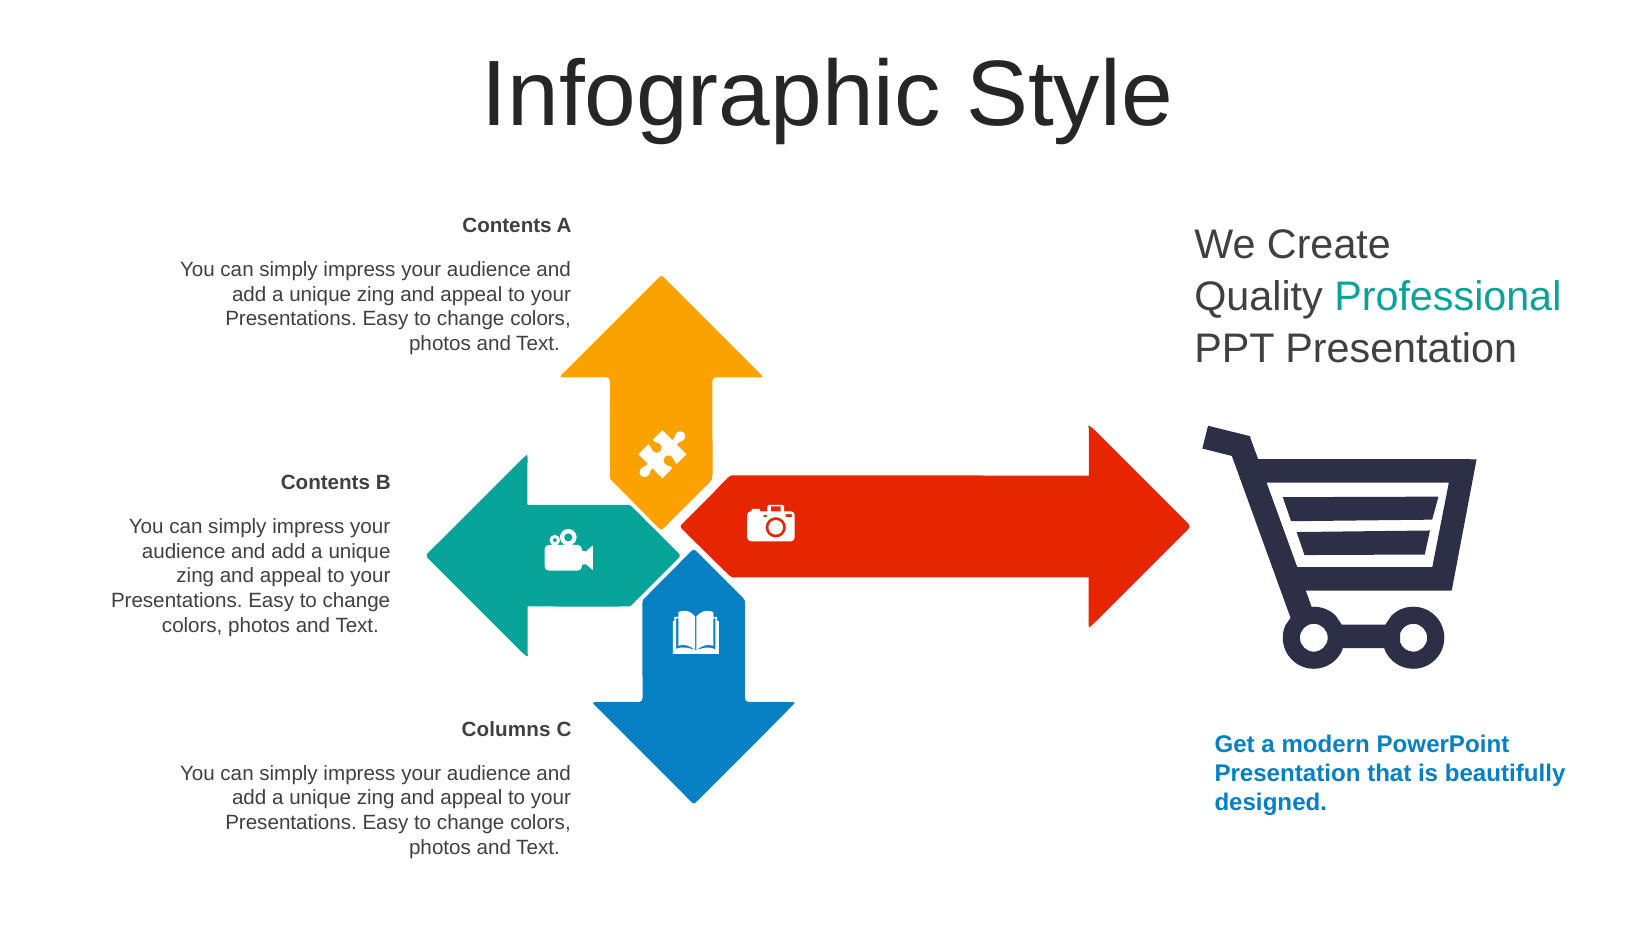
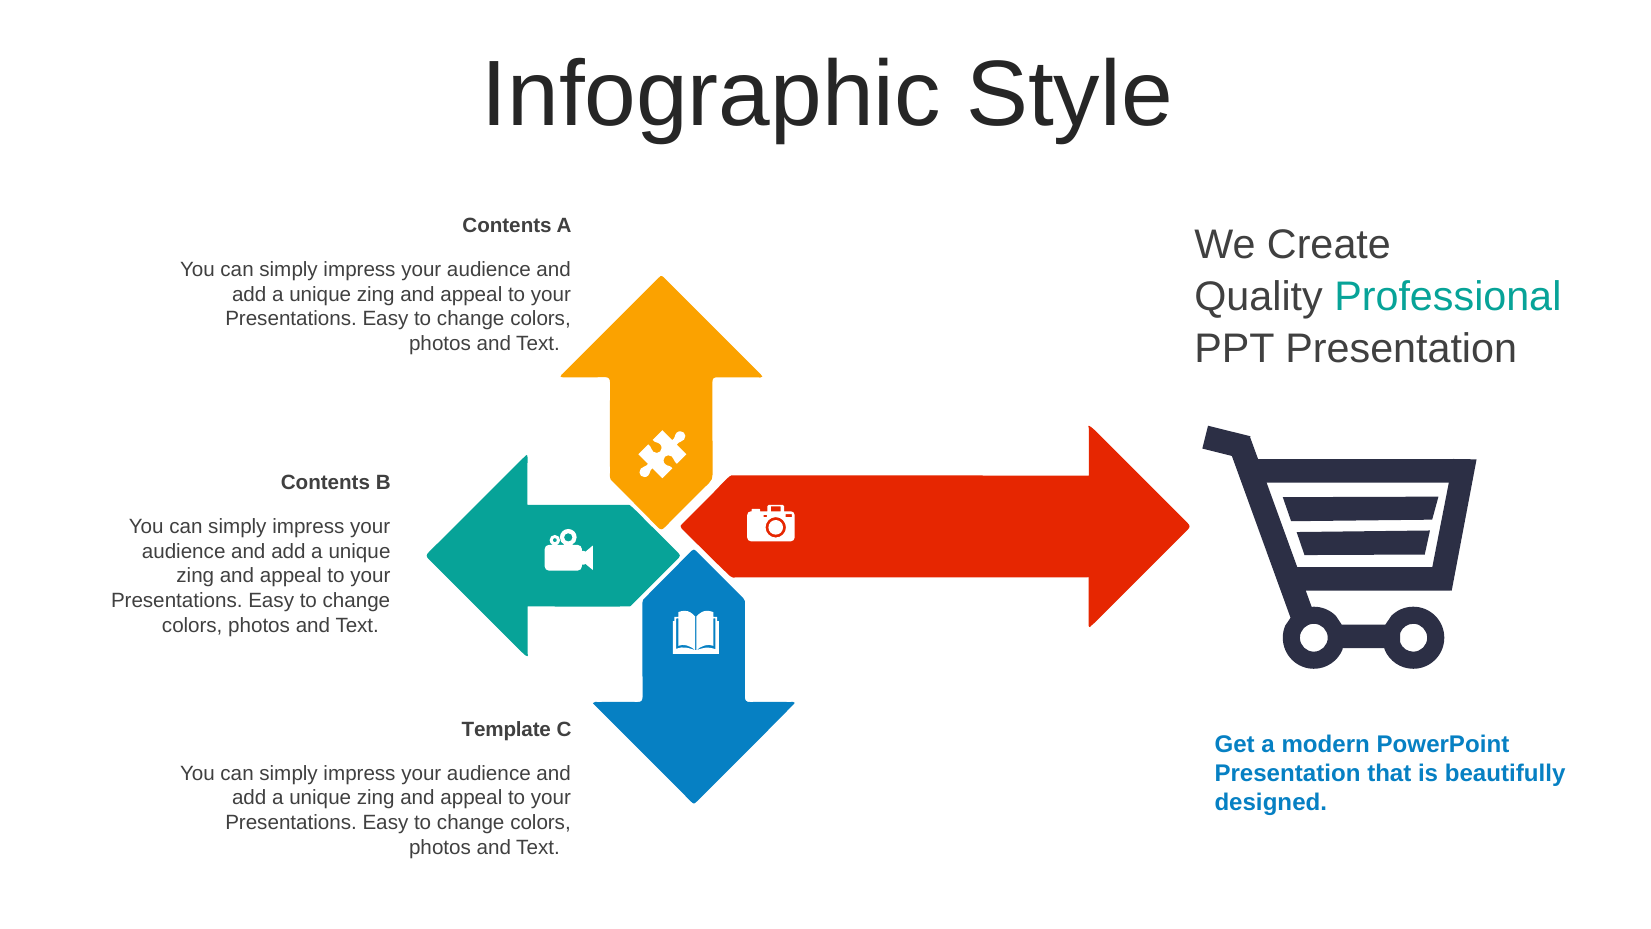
Columns: Columns -> Template (506, 729)
